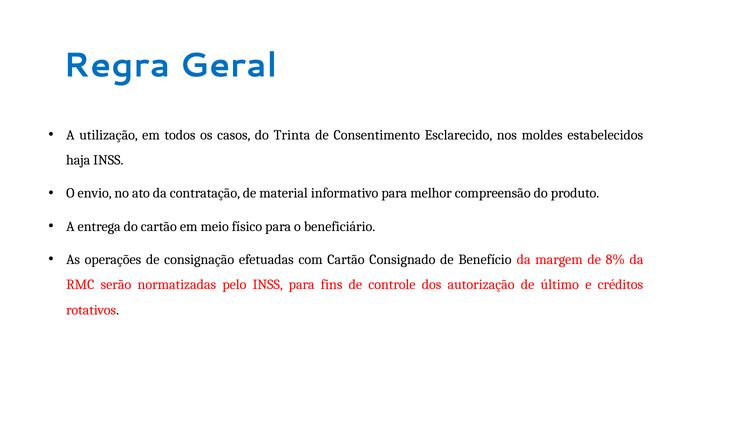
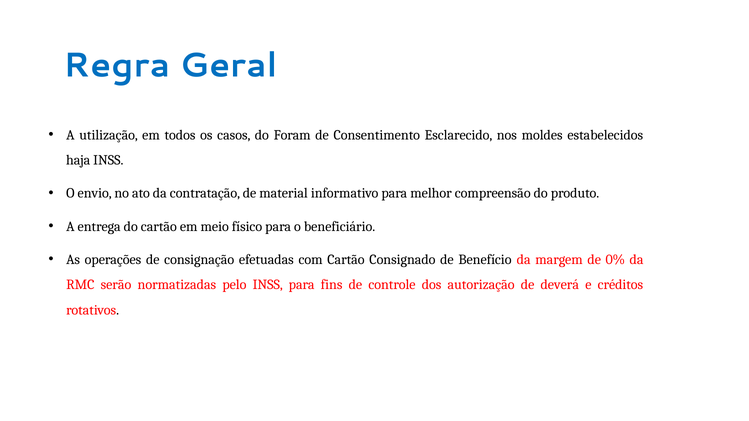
Trinta: Trinta -> Foram (292, 135)
8%: 8% -> 0% (615, 260)
último: último -> deverá (560, 285)
